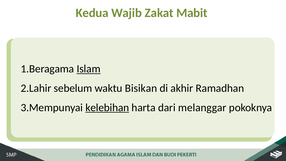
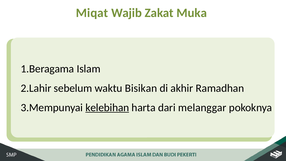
Kedua: Kedua -> Miqat (92, 13)
Mabit: Mabit -> Muka (192, 13)
Islam underline: present -> none (89, 69)
